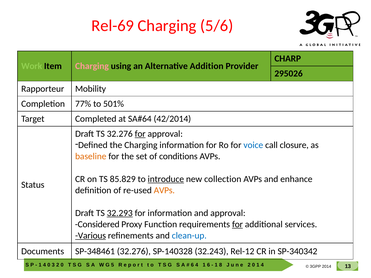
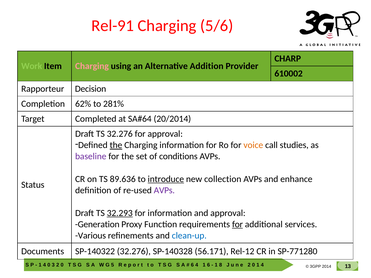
Rel-69: Rel-69 -> Rel-91 (113, 26)
295026: 295026 -> 610002 (289, 74)
Mobility: Mobility -> Decision (91, 89)
77%: 77% -> 62% (83, 104)
501%: 501% -> 281% (114, 104)
42/2014: 42/2014 -> 20/2014 (172, 119)
for underline: present -> none (140, 134)
the underline: none -> present (116, 145)
voice colour: blue -> orange (253, 145)
closure: closure -> studies (294, 145)
baseline colour: orange -> purple (91, 157)
85.829: 85.829 -> 89.636 (123, 179)
AVPs colour: orange -> purple (164, 191)
Considered: Considered -> Generation (97, 224)
Various underline: present -> none (91, 236)
SP-348461: SP-348461 -> SP-140322 (95, 252)
32.243: 32.243 -> 56.171 (212, 252)
SP-340342: SP-340342 -> SP-771280 (297, 252)
